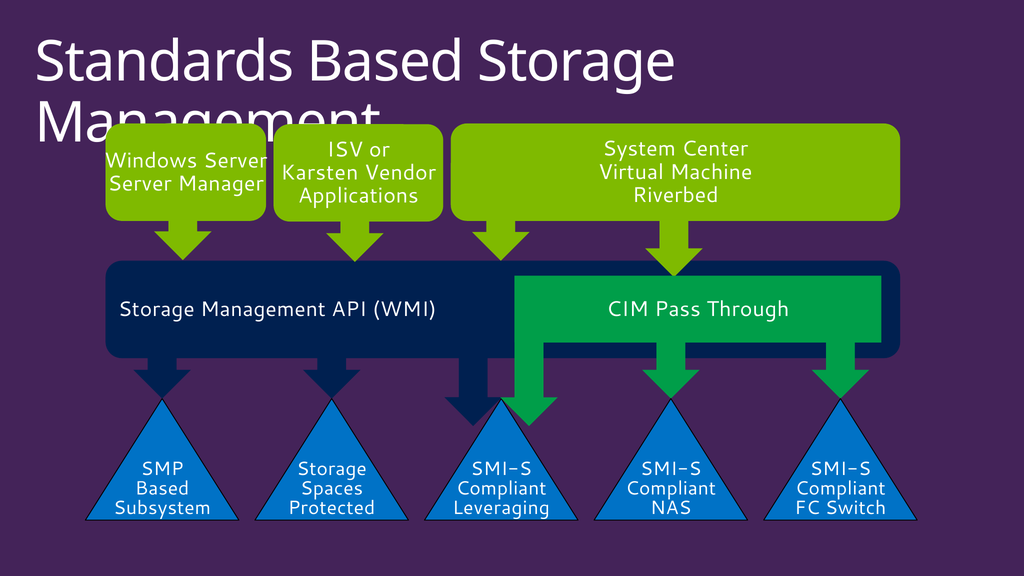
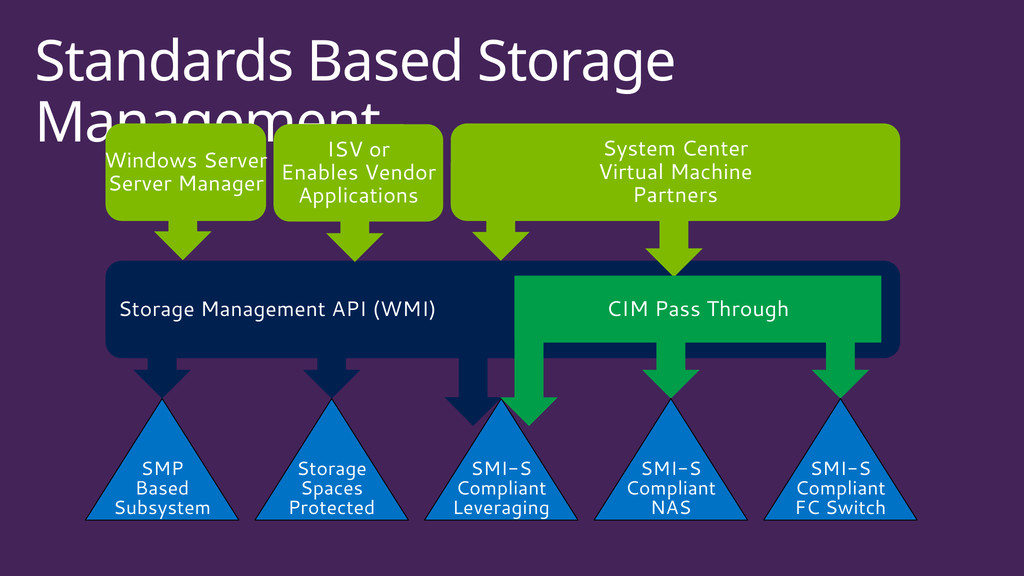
Karsten: Karsten -> Enables (320, 173)
Riverbed: Riverbed -> Partners (675, 195)
